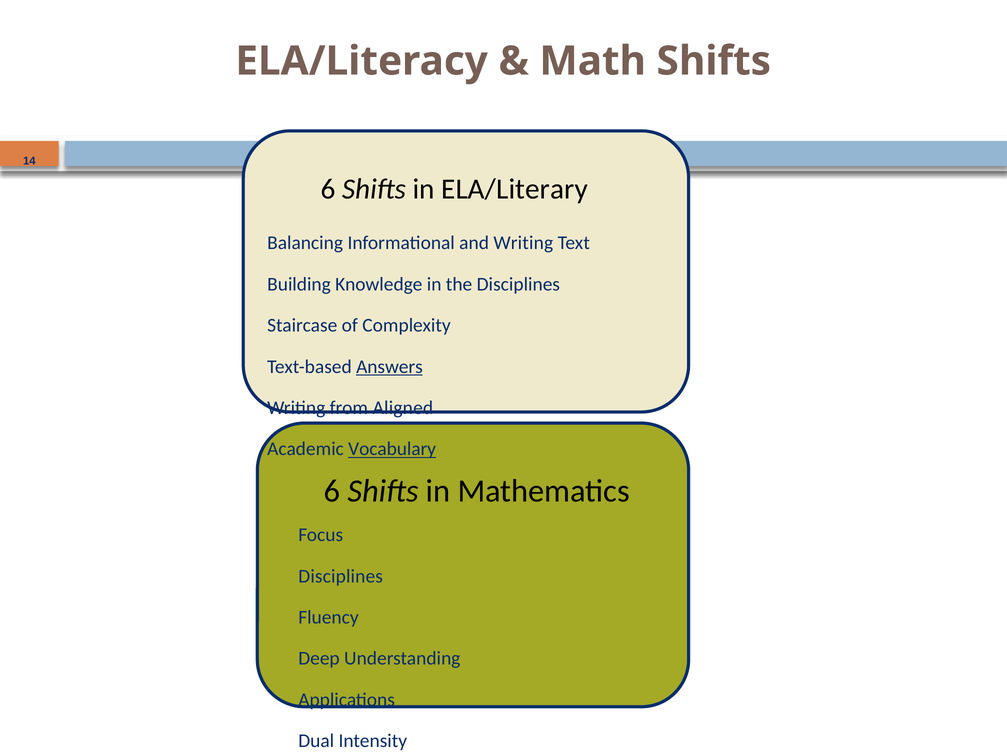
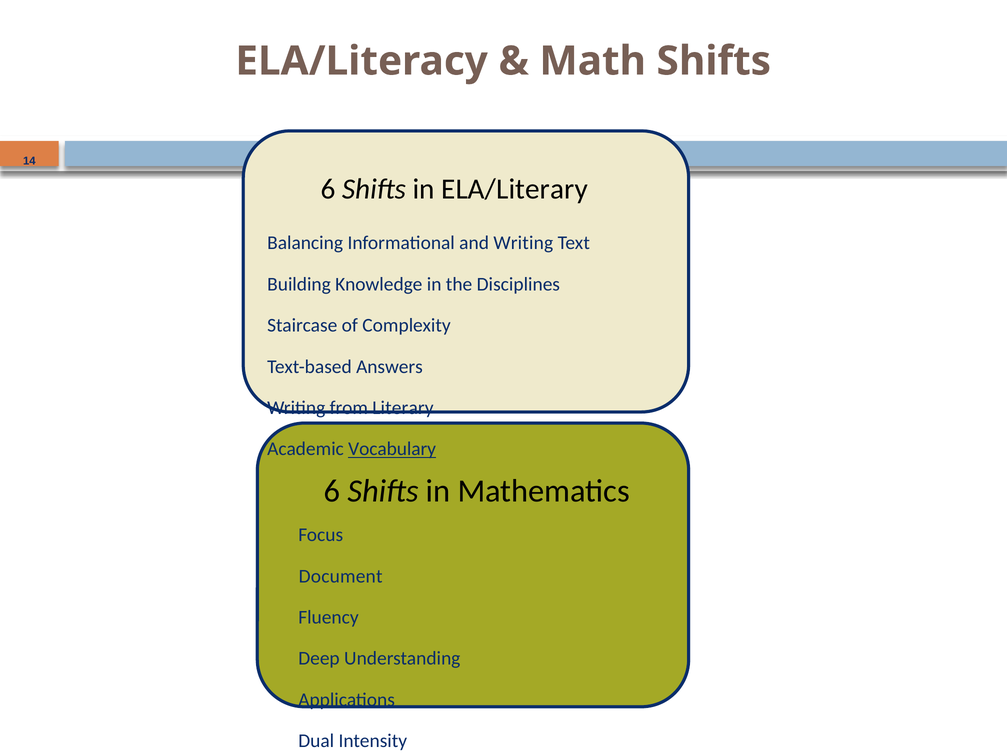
Answers underline: present -> none (389, 367)
Aligned: Aligned -> Literary (403, 408)
Disciplines: Disciplines -> Document (341, 576)
